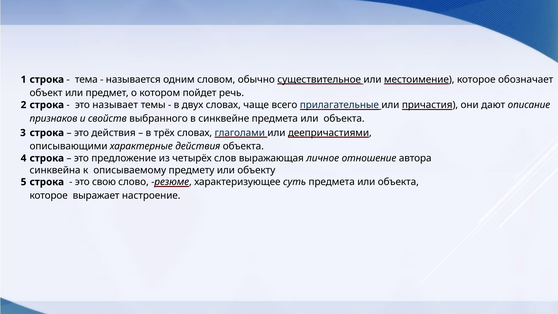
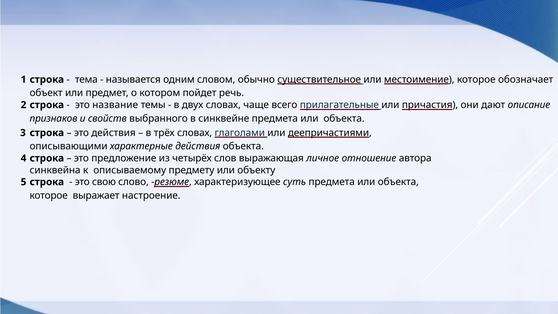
называет: называет -> название (115, 105)
